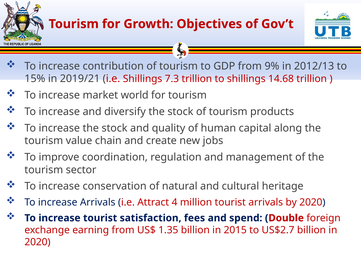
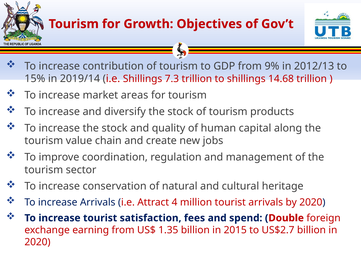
2019/21: 2019/21 -> 2019/14 (80, 79)
world: world -> areas (135, 95)
